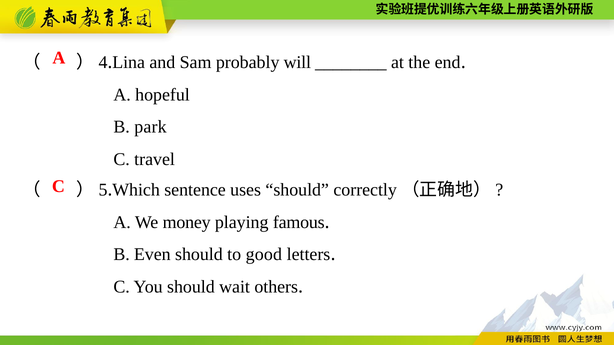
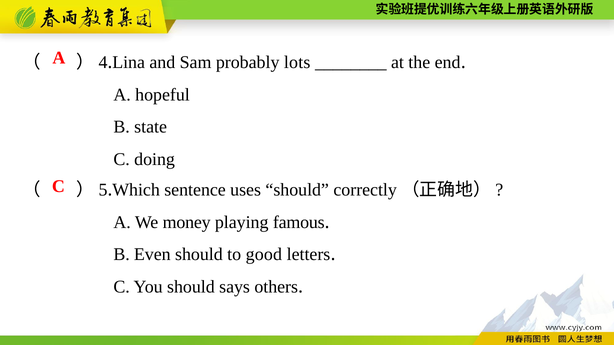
will: will -> lots (297, 63)
park: park -> state (151, 127)
travel: travel -> doing (155, 159)
wait: wait -> says (235, 287)
